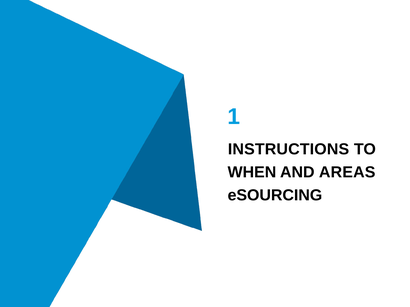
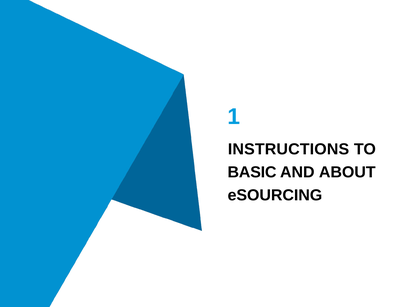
WHEN: WHEN -> BASIC (252, 172)
AREAS: AREAS -> ABOUT (347, 172)
